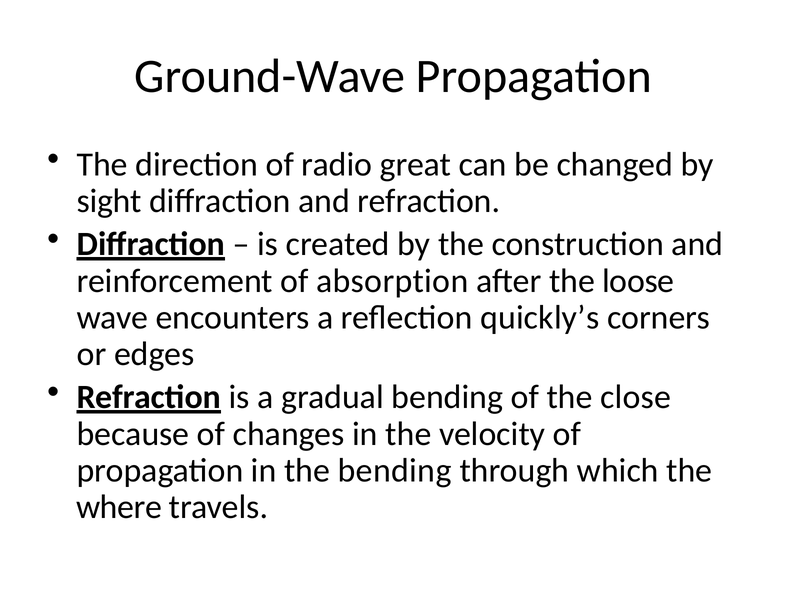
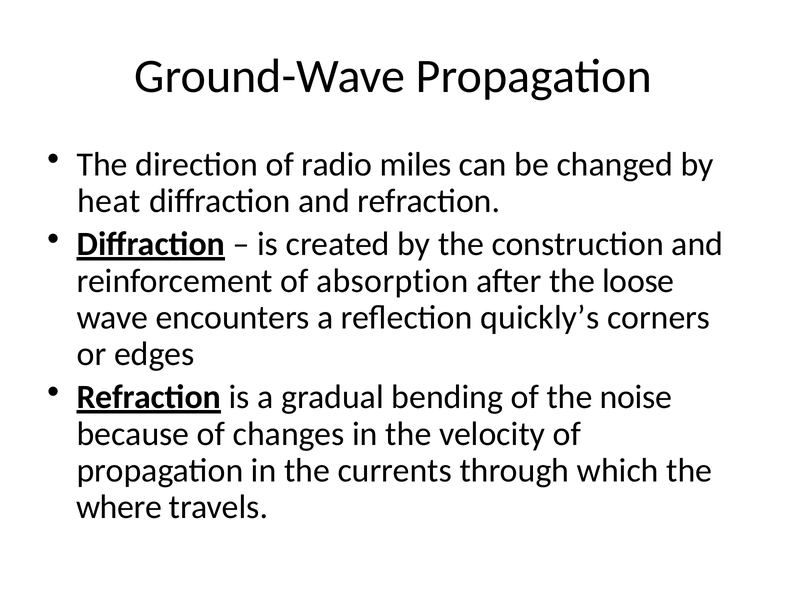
great: great -> miles (416, 164)
sight: sight -> heat (109, 201)
close: close -> noise (636, 397)
the bending: bending -> currents (395, 470)
